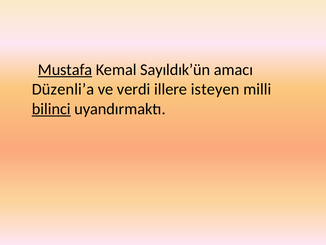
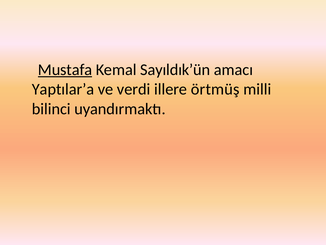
Düzenli’a: Düzenli’a -> Yaptılar’a (63, 89)
isteyen: isteyen -> örtmüş (215, 89)
bilinci underline: present -> none (51, 109)
